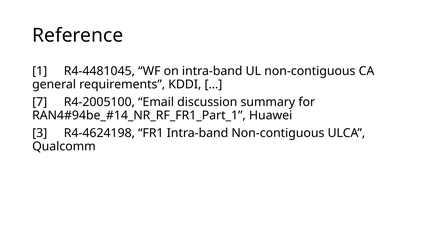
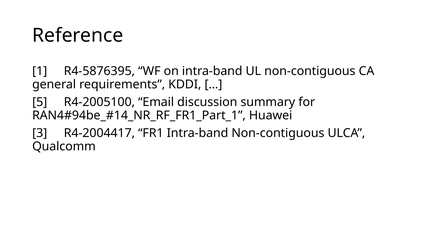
R4-4481045: R4-4481045 -> R4-5876395 (99, 71)
7: 7 -> 5 (40, 102)
R4-4624198: R4-4624198 -> R4-2004417 (99, 133)
